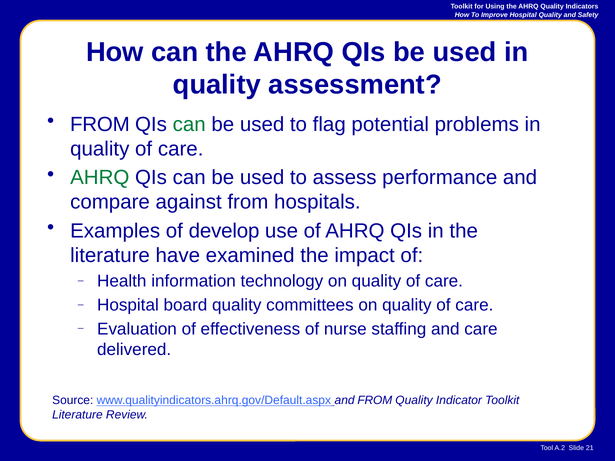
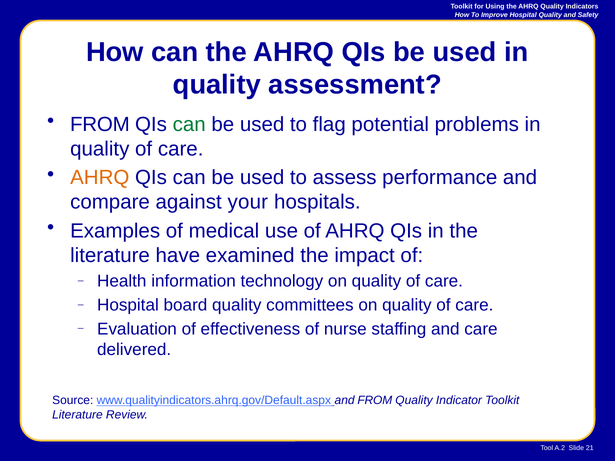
AHRQ colour: green -> orange (100, 178)
against from: from -> your (248, 202)
develop: develop -> medical (224, 231)
